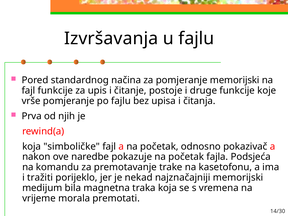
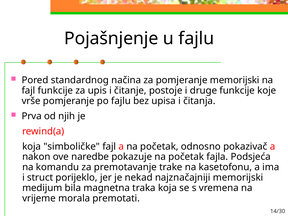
Izvršavanja: Izvršavanja -> Pojašnjenje (111, 38)
tražiti: tražiti -> struct (40, 178)
